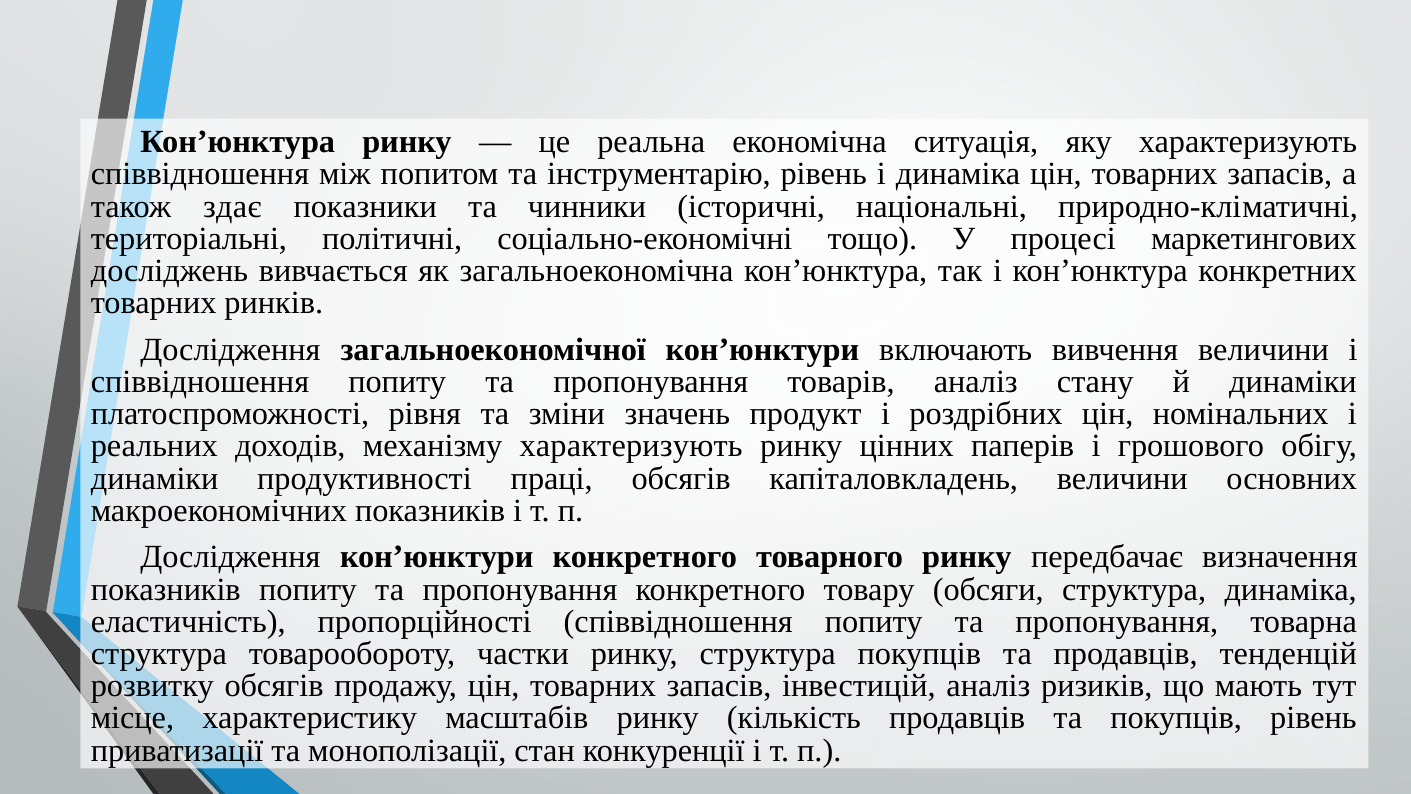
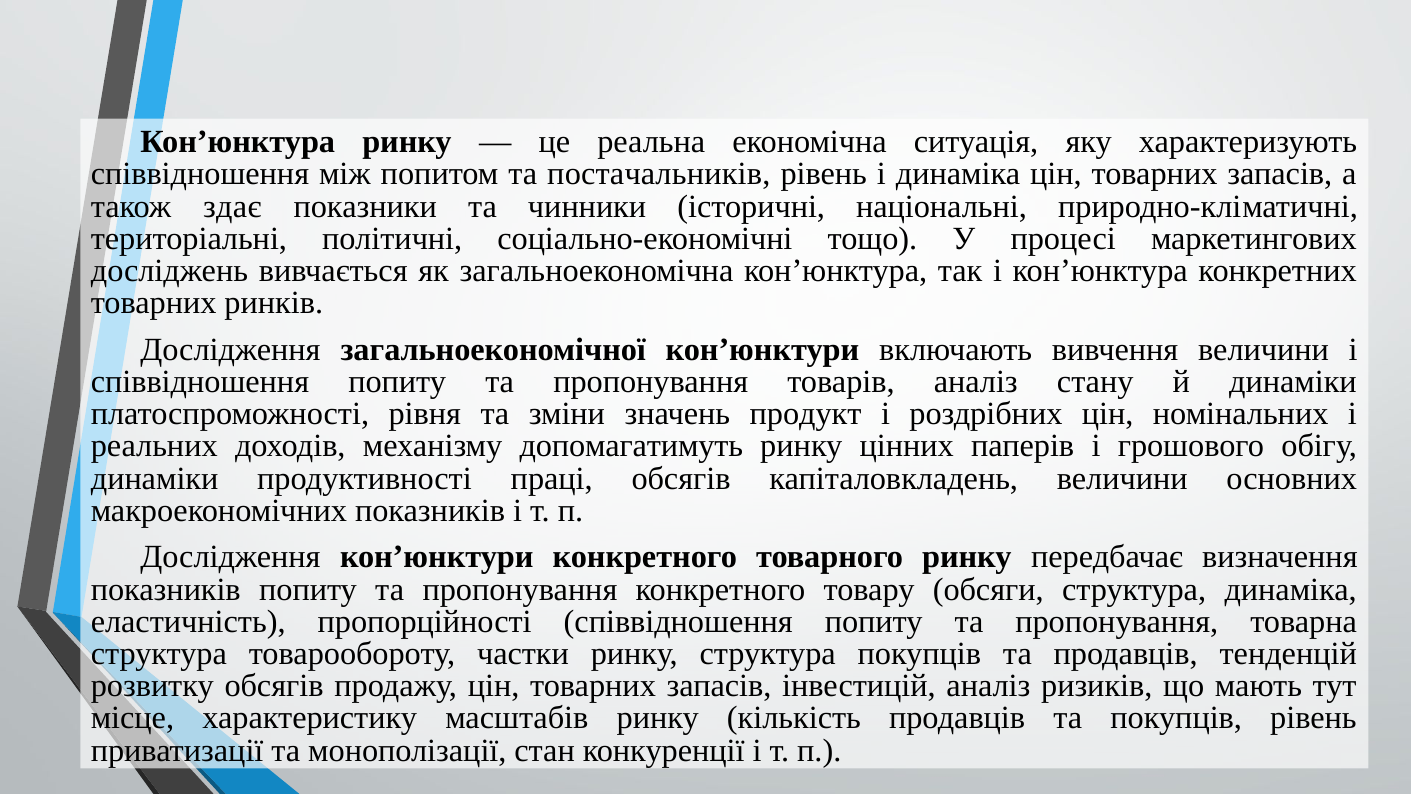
інструментарію: інструментарію -> постачальників (659, 174)
механізму характеризують: характеризують -> допомагатимуть (631, 446)
